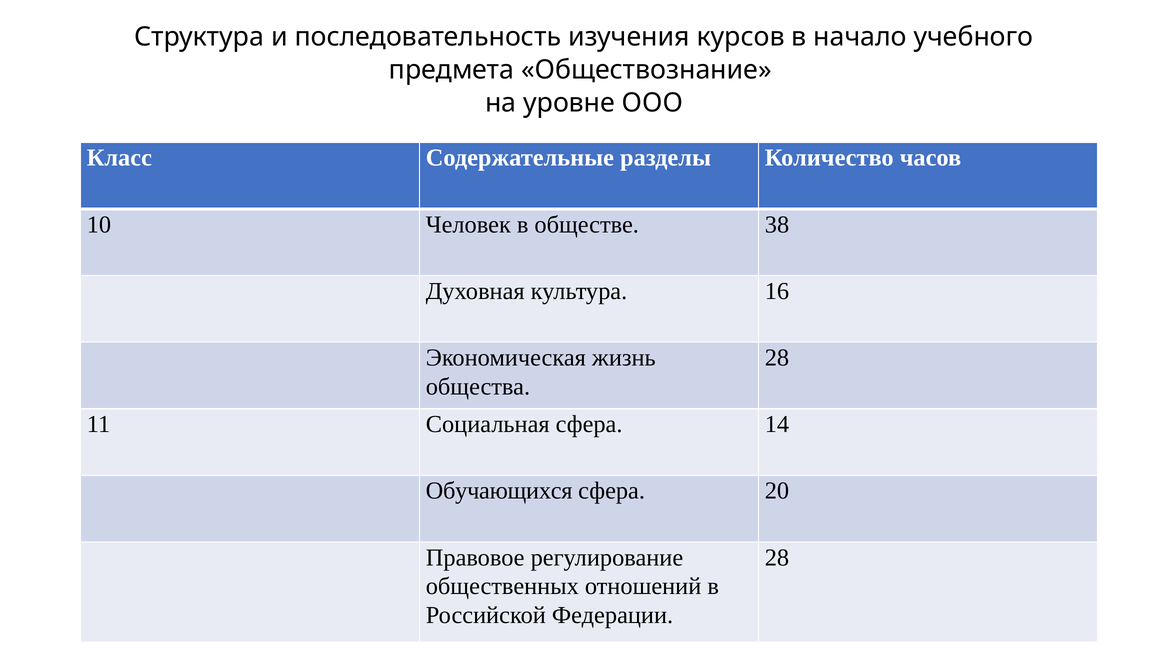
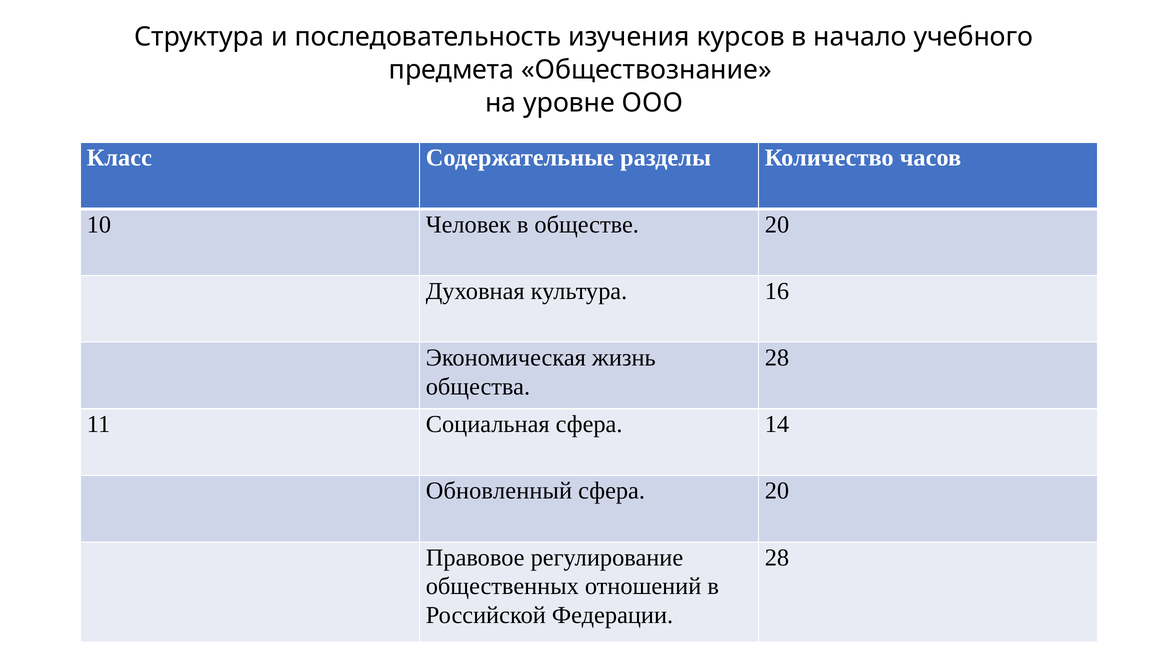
обществе 38: 38 -> 20 (777, 225)
Обучающихся: Обучающихся -> Обновленный (499, 491)
